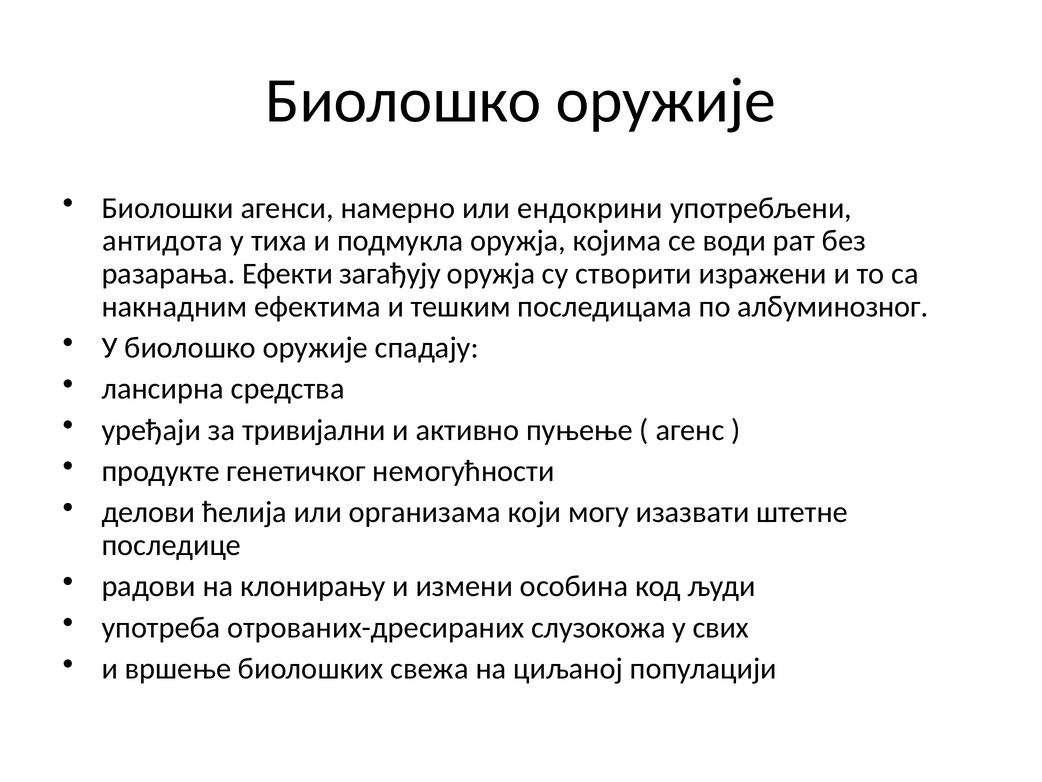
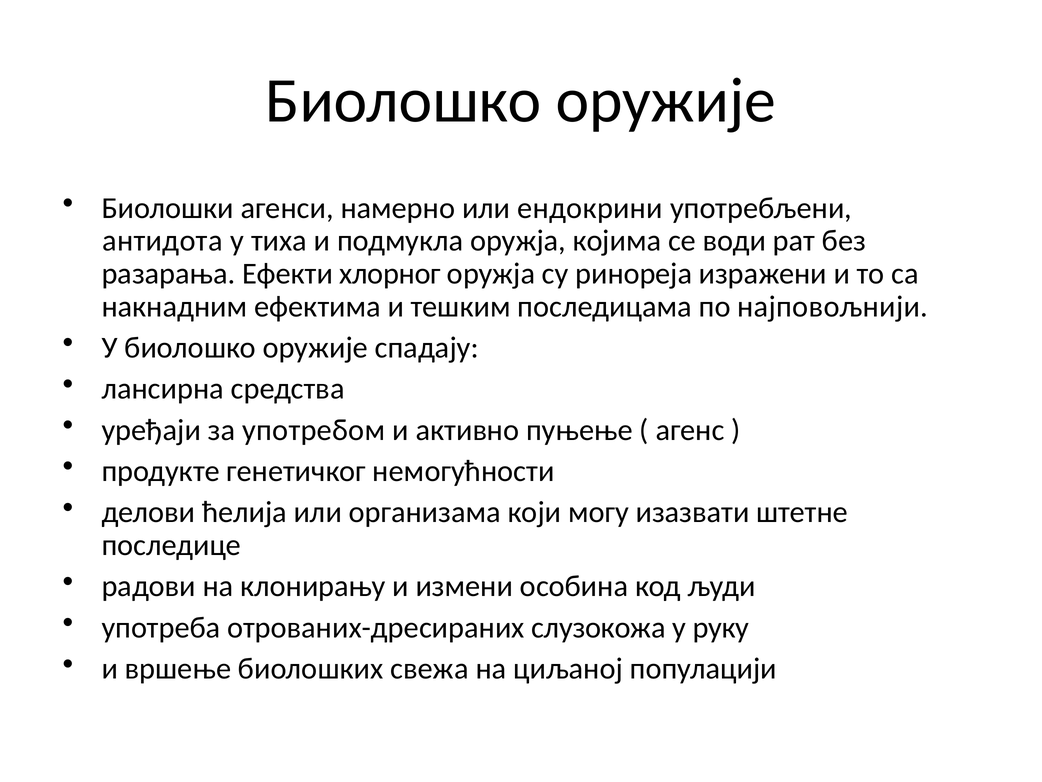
загађују: загађују -> хлорног (390, 274)
створити: створити -> ринореја (634, 274)
албуминозног: албуминозног -> најповољнији (833, 306)
тривијални: тривијални -> употребом (314, 430)
свих: свих -> руку (721, 627)
